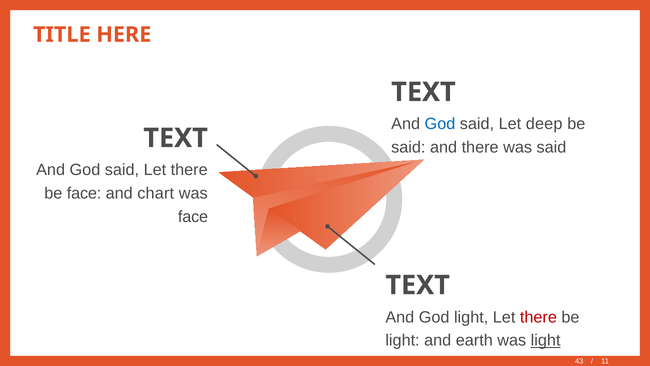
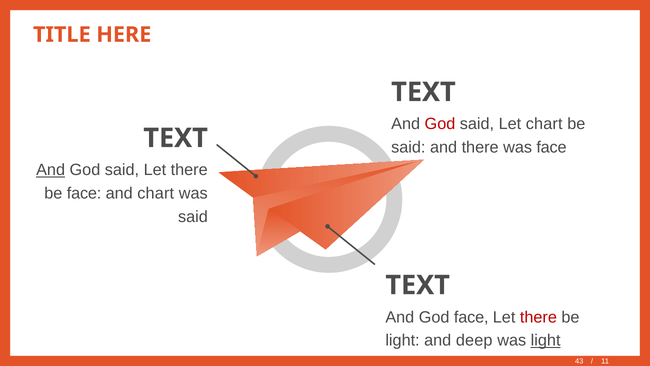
God colour: blue -> red (440, 124)
Let deep: deep -> chart (544, 124)
was said: said -> face (552, 147)
And underline: none -> present (51, 170)
face: face -> said (193, 217)
God light: light -> face (471, 317)
earth: earth -> deep (474, 340)
